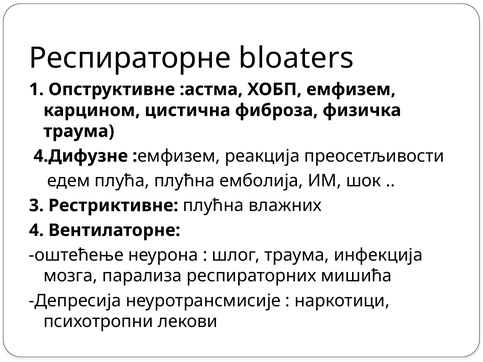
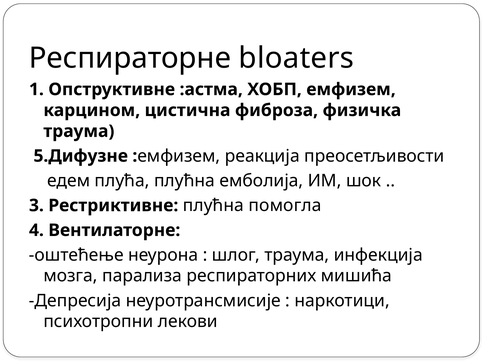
4.Дифузне: 4.Дифузне -> 5.Дифузне (81, 156)
влажних: влажних -> помогла (285, 206)
